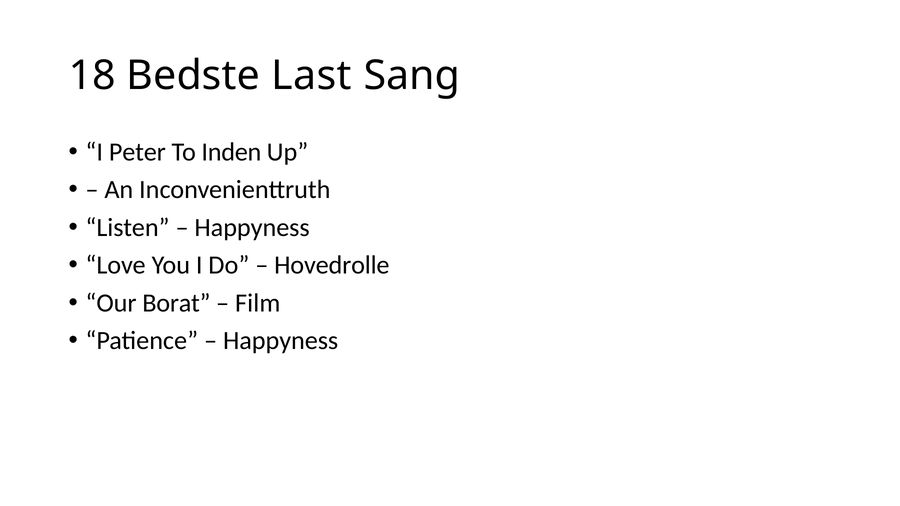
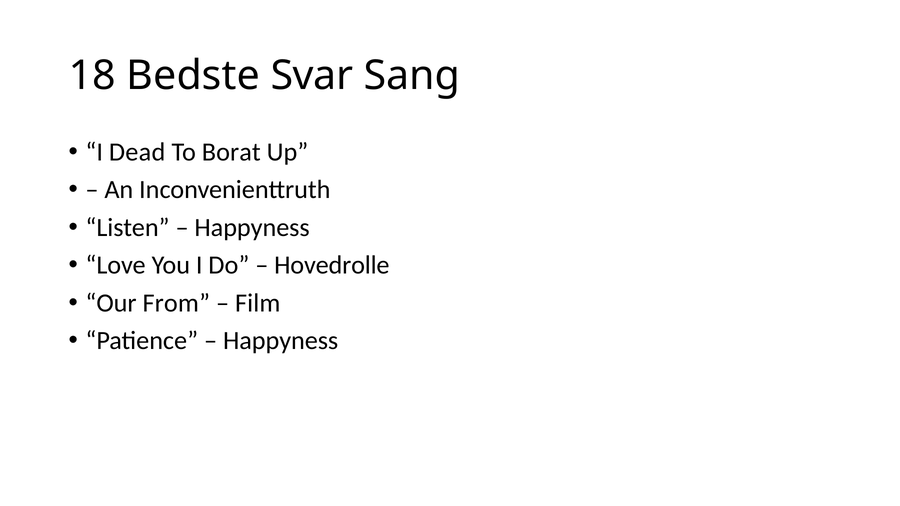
Last: Last -> Svar (312, 76)
Peter: Peter -> Dead (137, 152)
Inden: Inden -> Borat (231, 152)
Borat: Borat -> From (176, 303)
